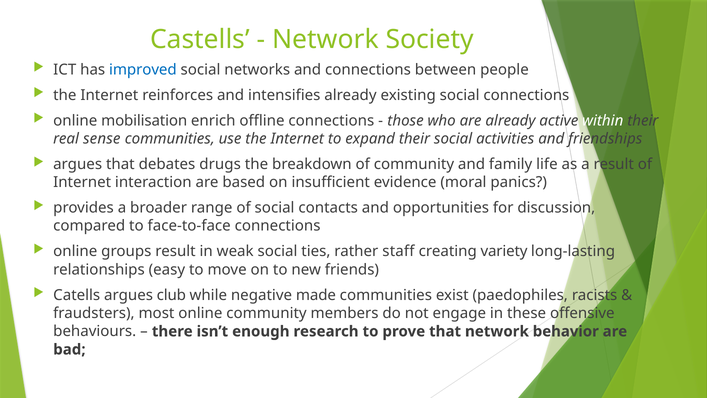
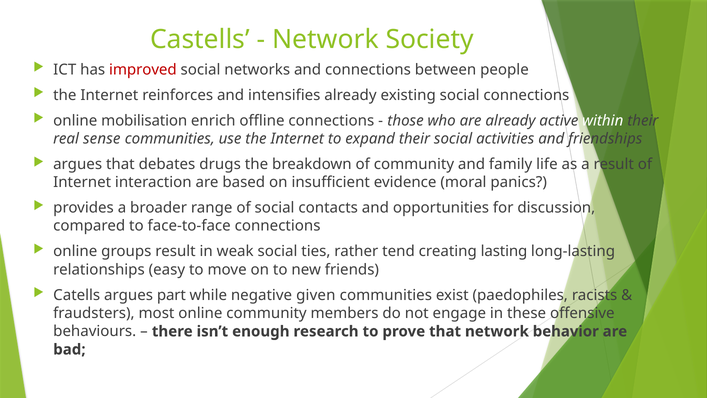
improved colour: blue -> red (143, 69)
staff: staff -> tend (399, 251)
variety: variety -> lasting (504, 251)
club: club -> part (171, 295)
made: made -> given (316, 295)
